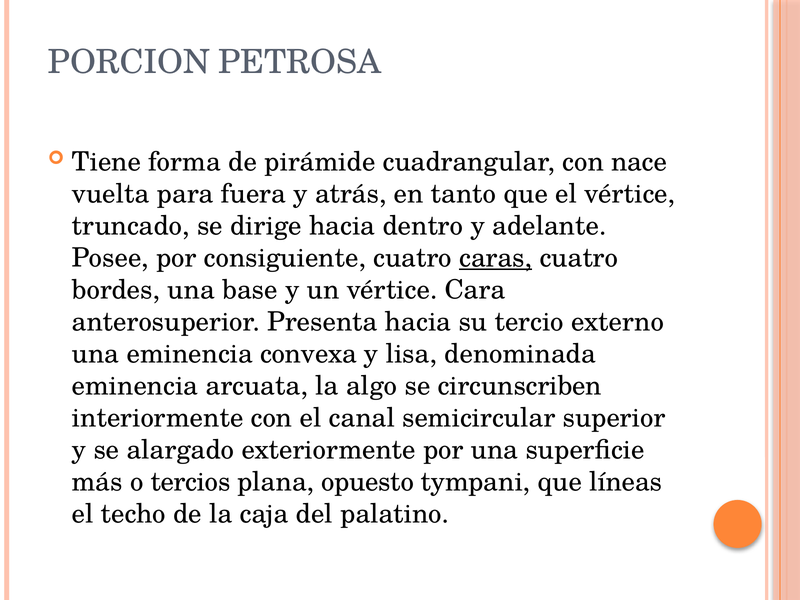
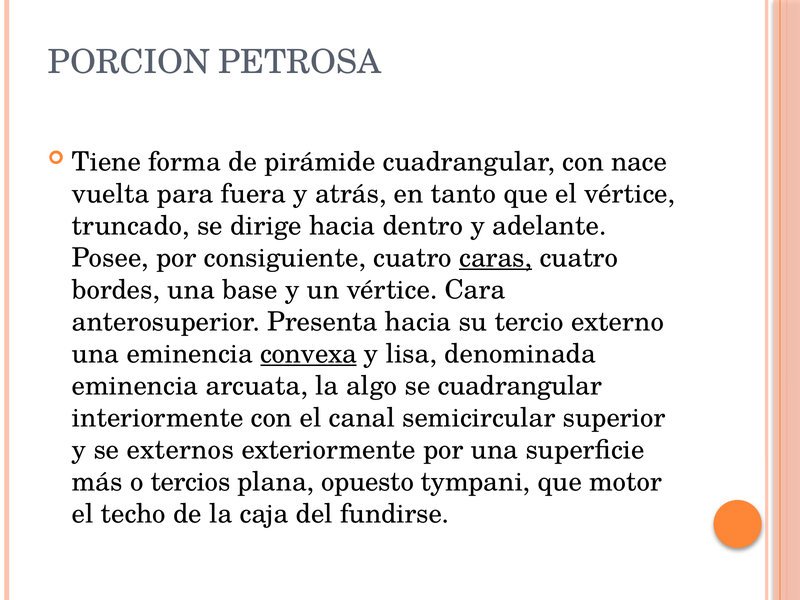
convexa underline: none -> present (309, 354)
se circunscriben: circunscriben -> cuadrangular (520, 386)
alargado: alargado -> externos (180, 450)
líneas: líneas -> motor (626, 482)
palatino: palatino -> fundirse (395, 514)
